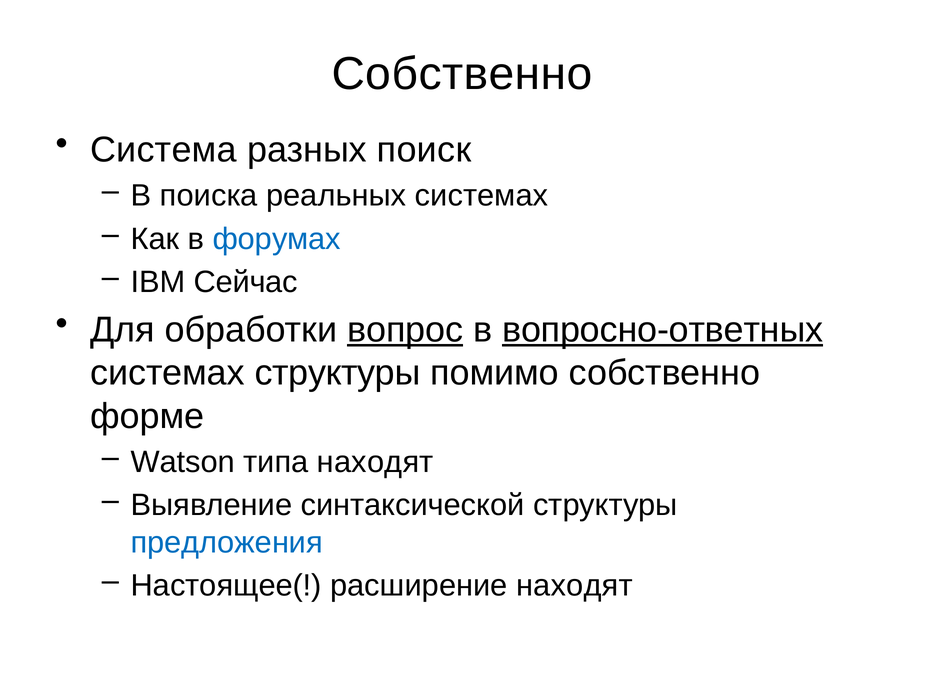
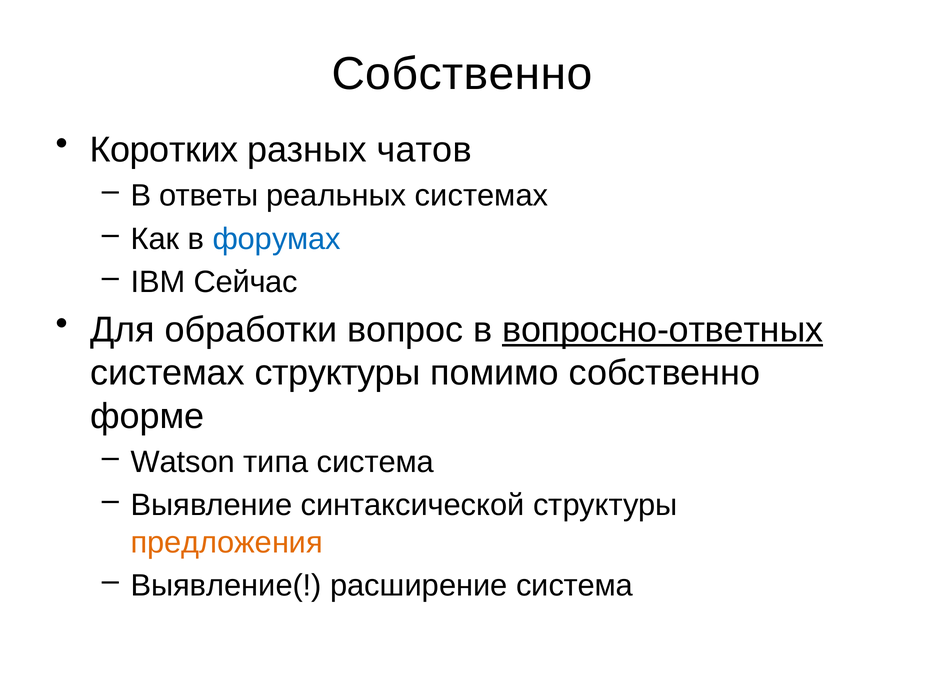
Система: Система -> Коротких (164, 150)
поиск: поиск -> чатов (424, 150)
поиска: поиска -> ответы (209, 196)
вопрос underline: present -> none (405, 330)
типа находят: находят -> система (375, 462)
предложения colour: blue -> orange (227, 542)
Настоящее(: Настоящее( -> Выявление( (226, 585)
расширение находят: находят -> система (575, 585)
